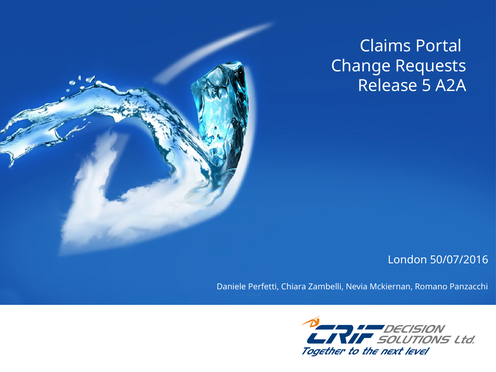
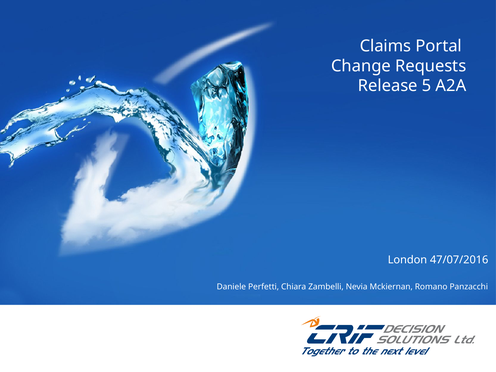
50/07/2016: 50/07/2016 -> 47/07/2016 (459, 260)
